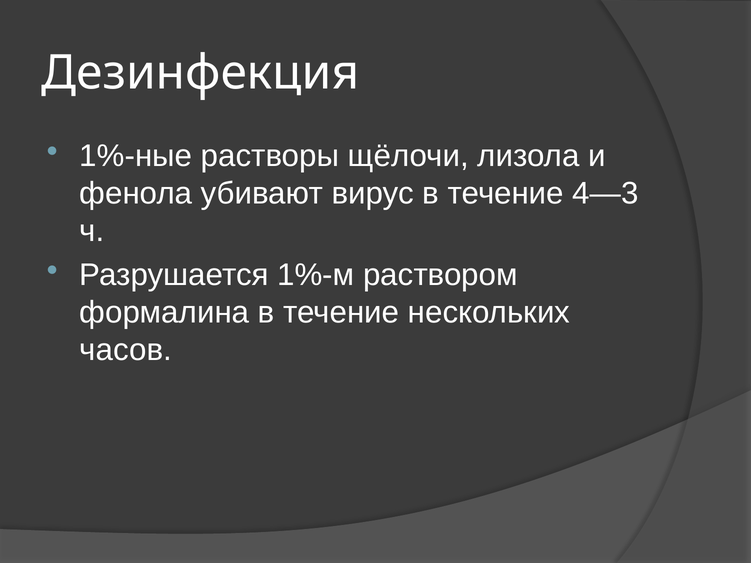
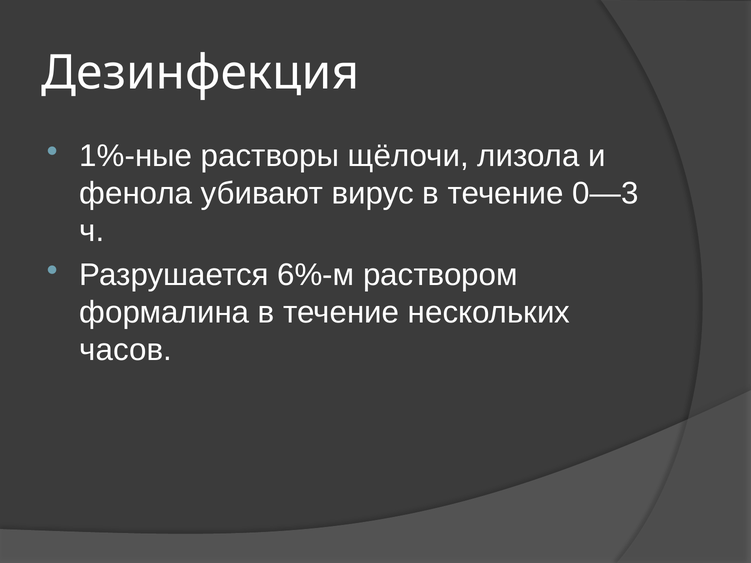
4—3: 4—3 -> 0—3 (606, 194)
1%-м: 1%-м -> 6%-м (316, 275)
